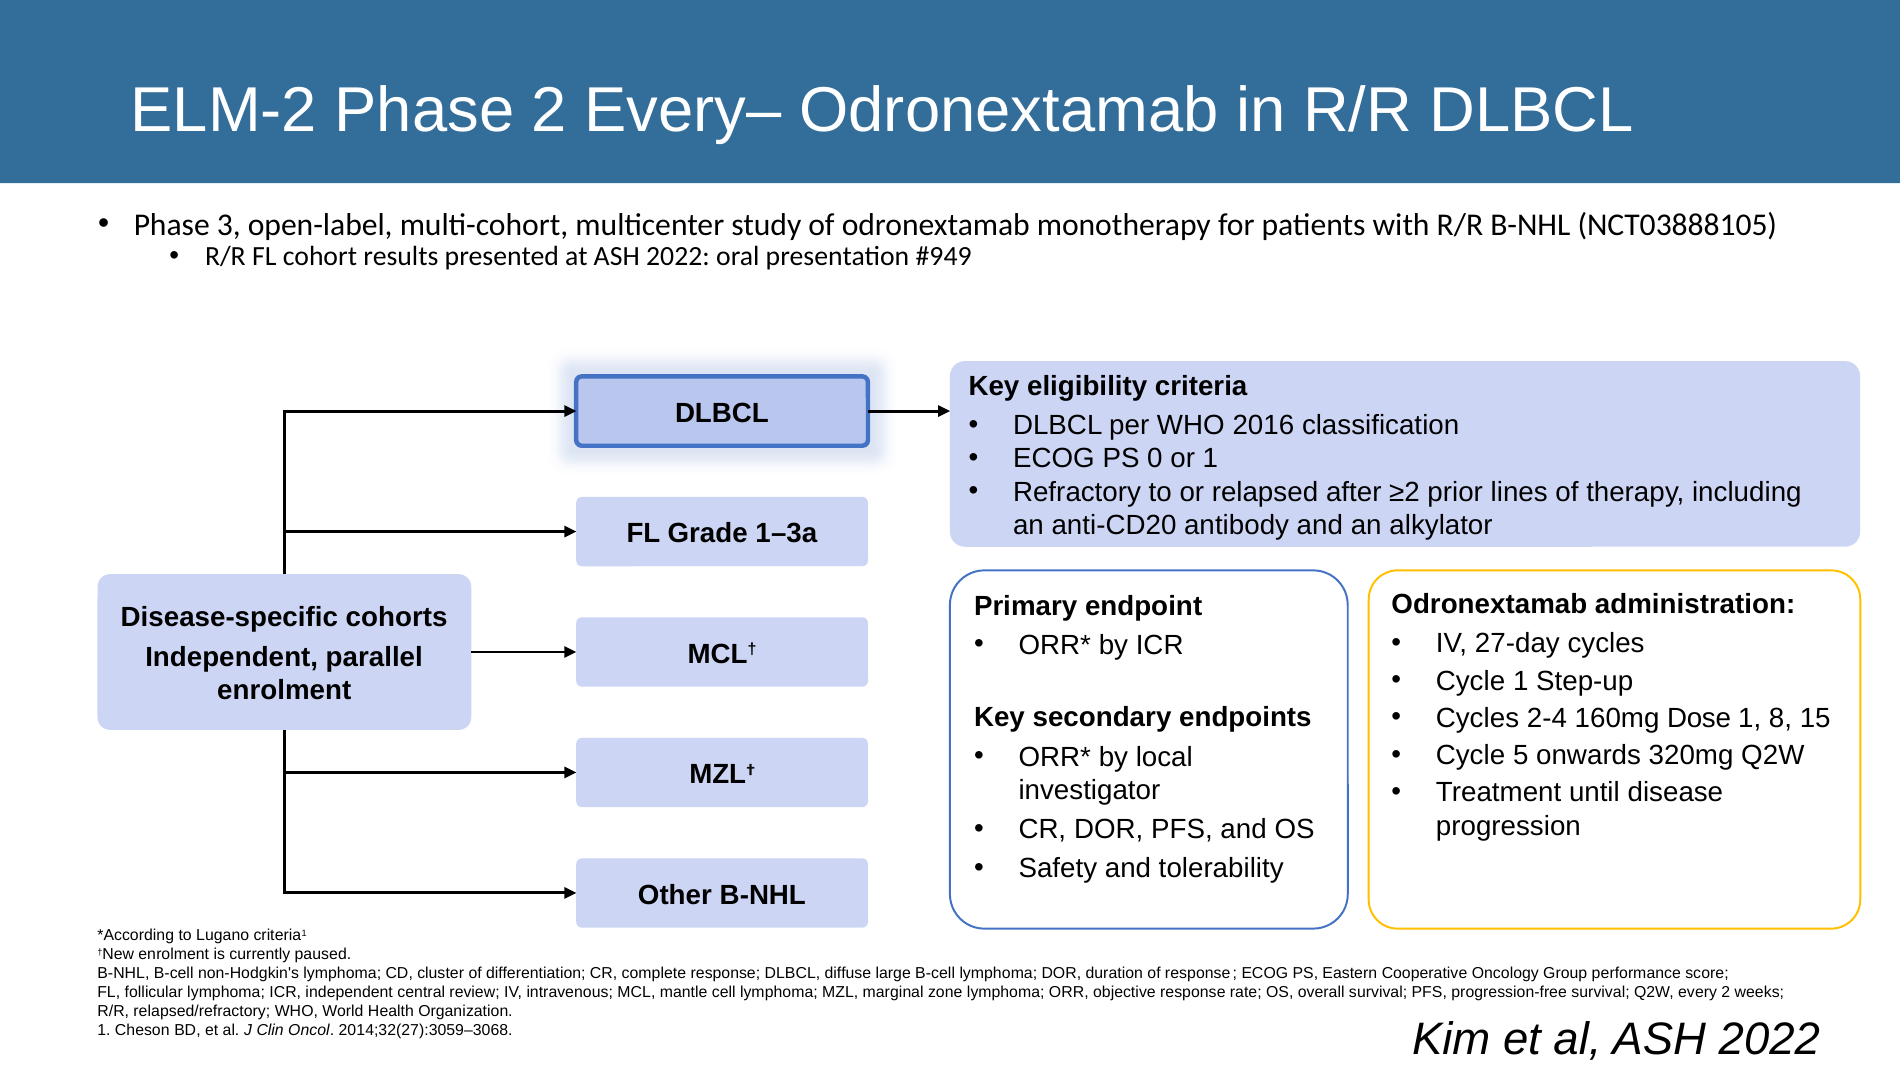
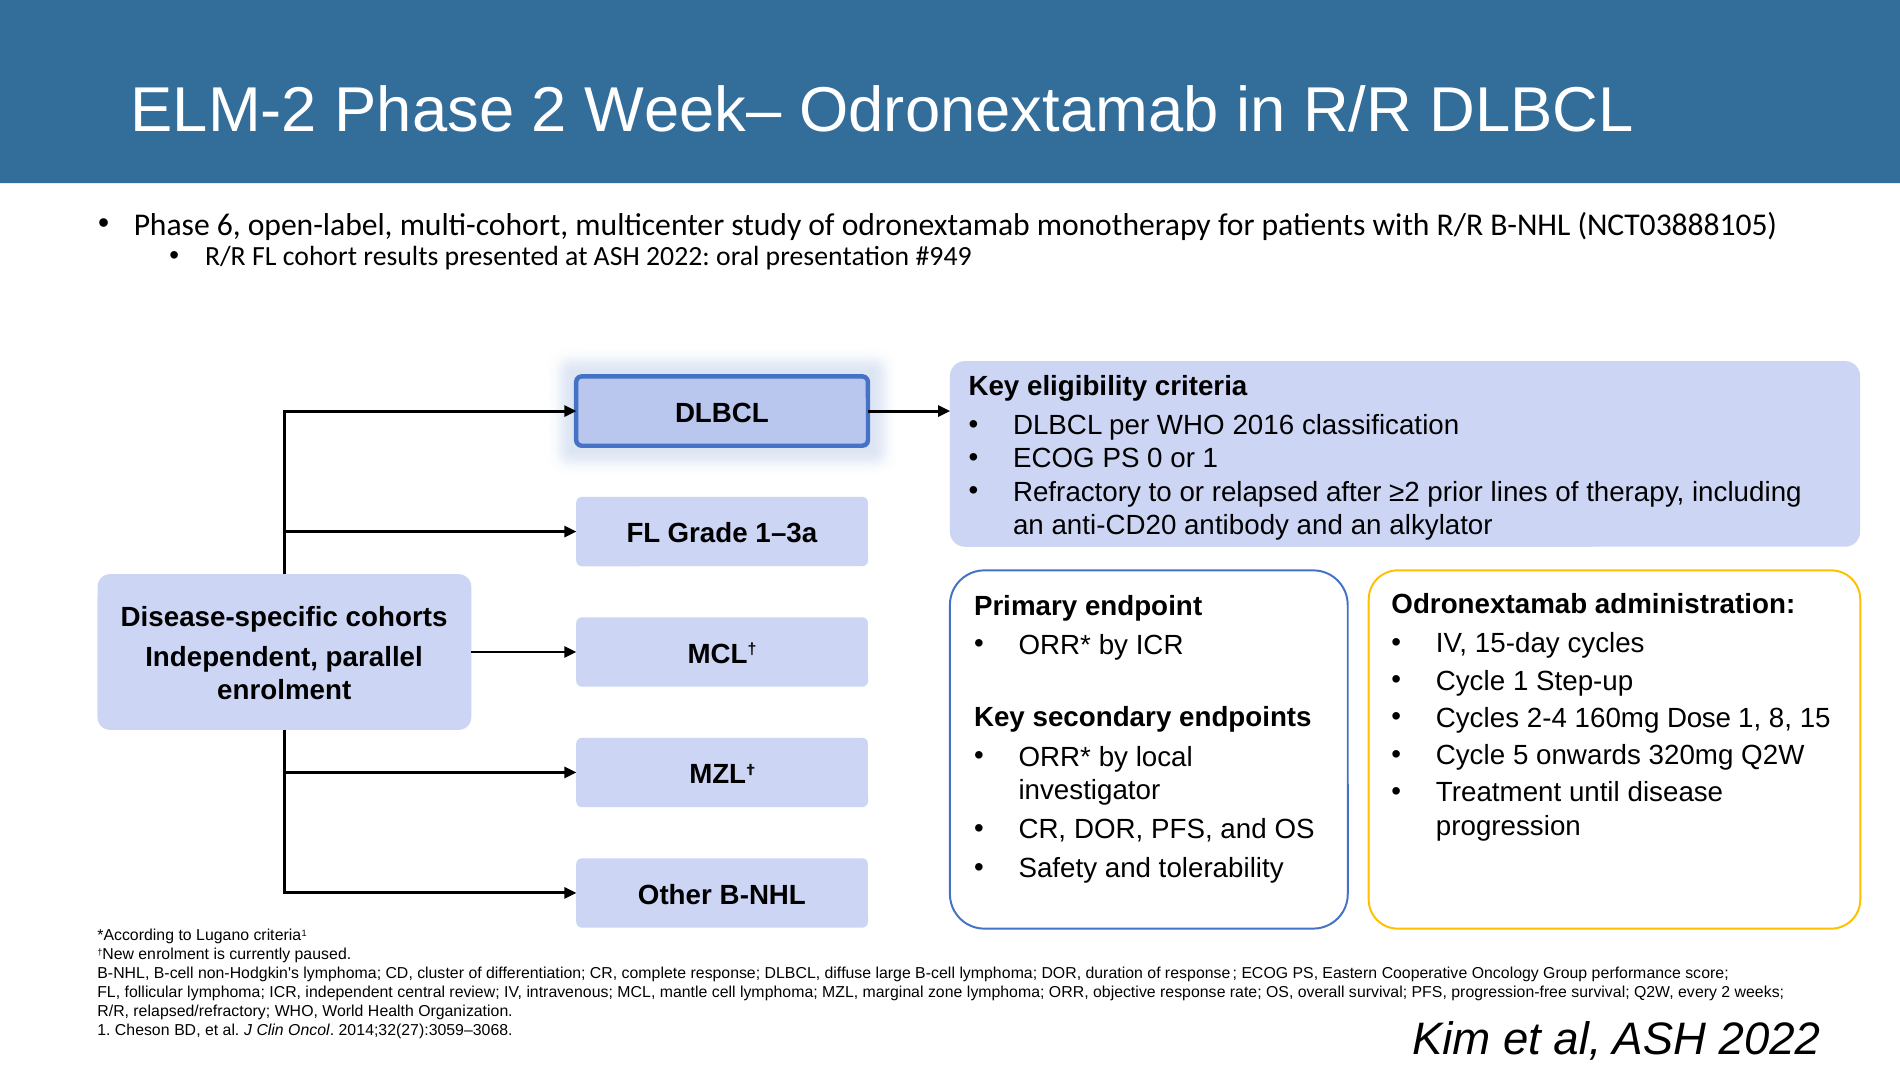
Every–: Every– -> Week– (683, 110)
3: 3 -> 6 (229, 225)
27-day: 27-day -> 15-day (1517, 644)
